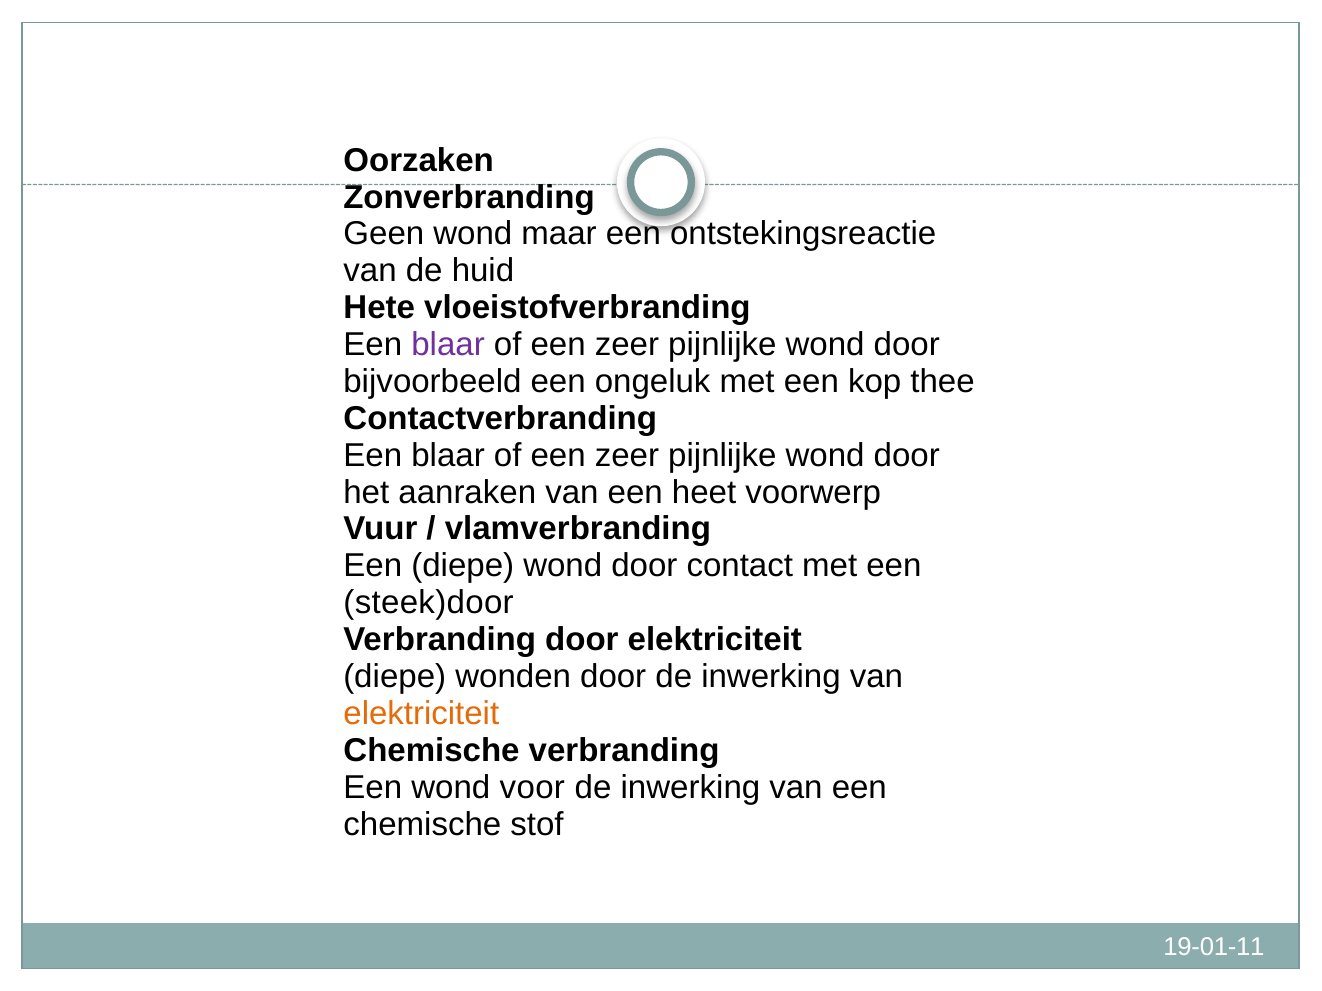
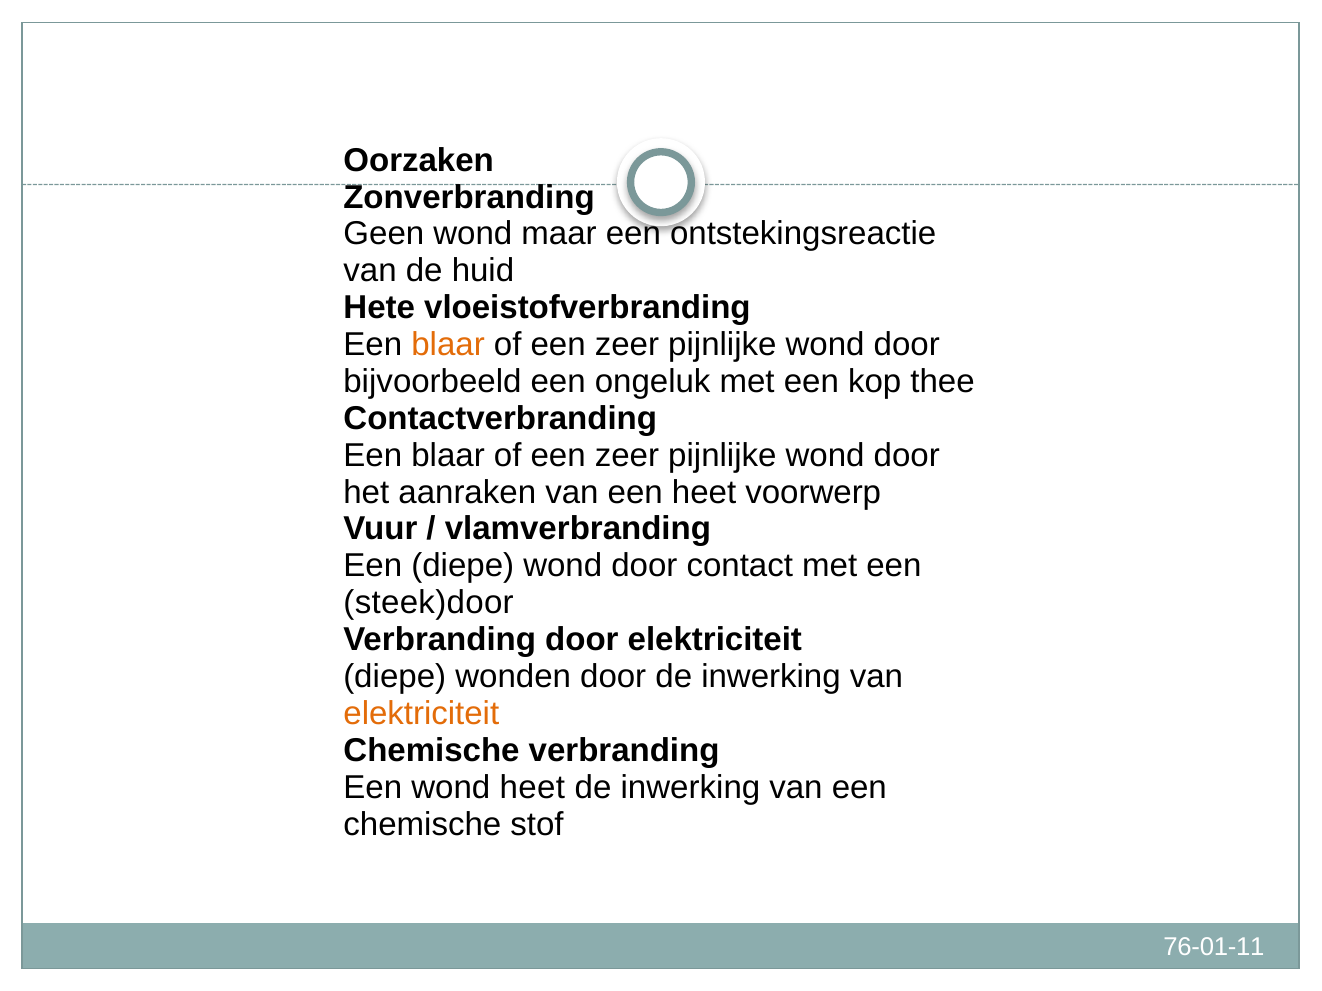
blaar colour: purple -> orange (448, 345)
wond voor: voor -> heet (532, 788)
19-01-11: 19-01-11 -> 76-01-11 (1214, 947)
